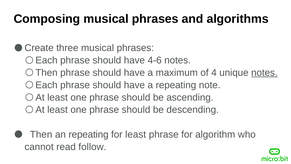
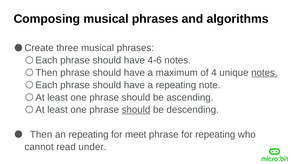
should underline: none -> present (136, 110)
for least: least -> meet (136, 134)
for algorithm: algorithm -> repeating (215, 134)
follow: follow -> under (92, 147)
